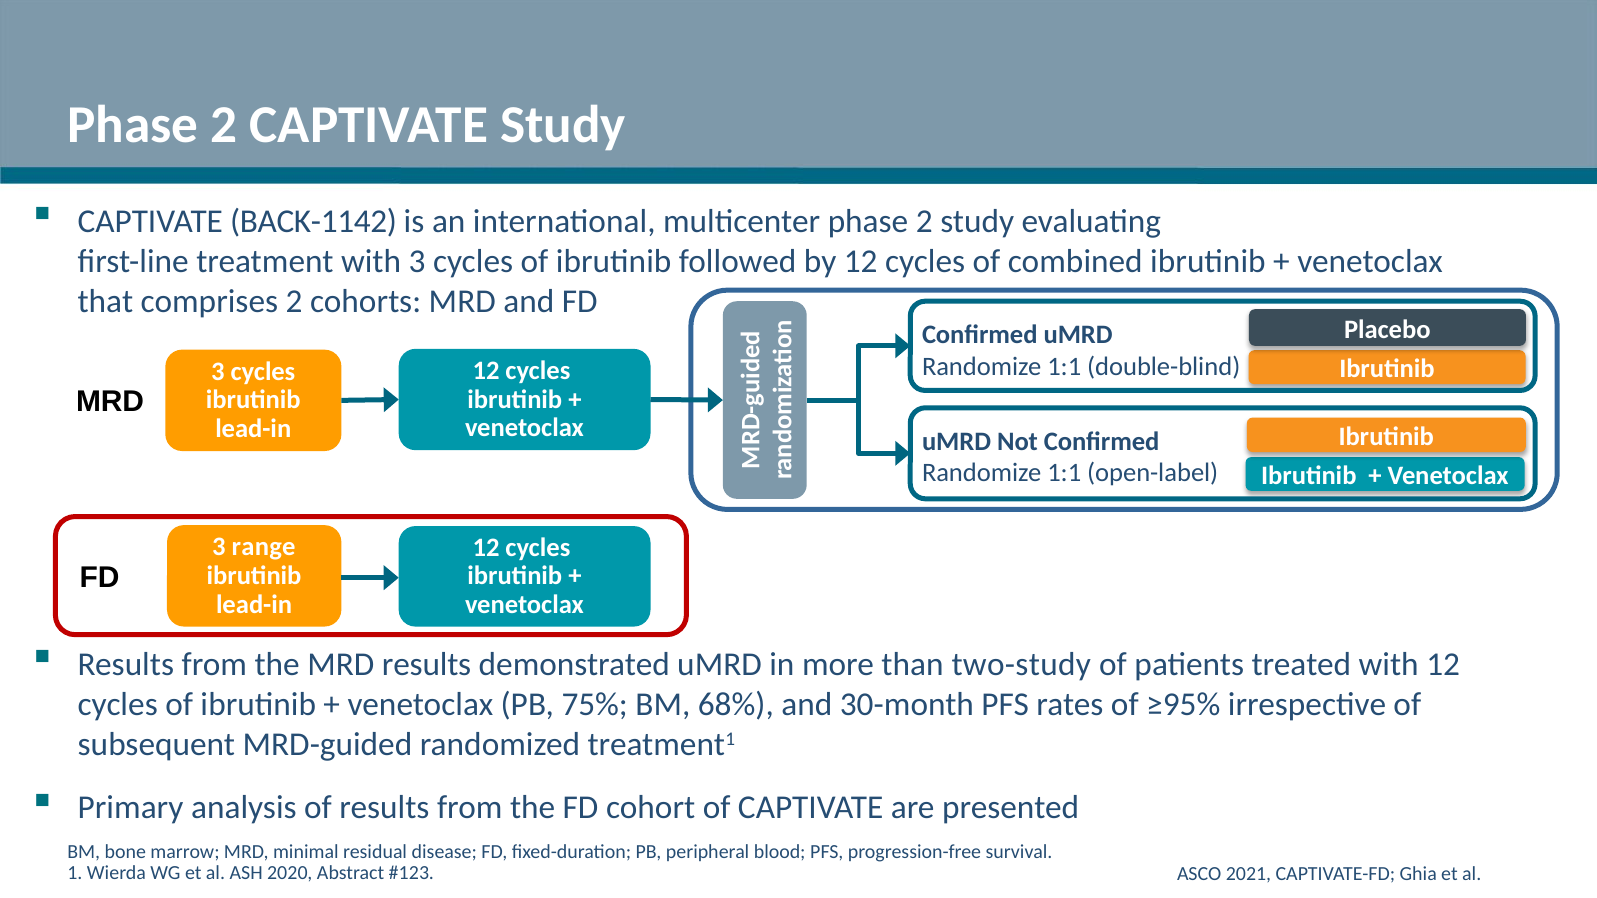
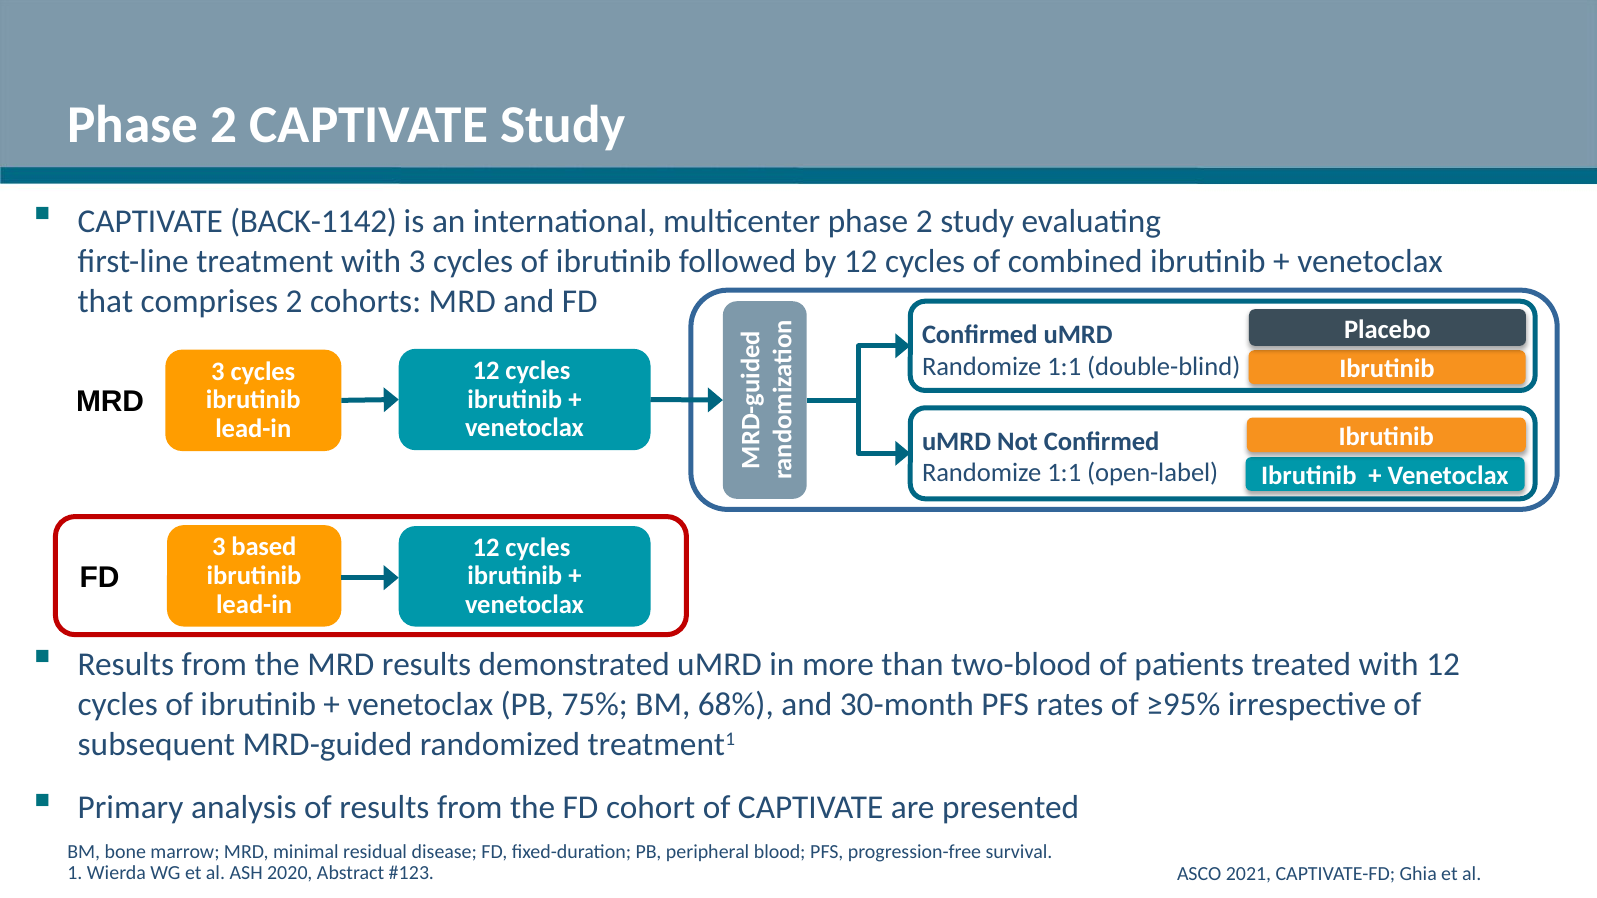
range: range -> based (264, 547)
two-study: two-study -> two-blood (1021, 665)
